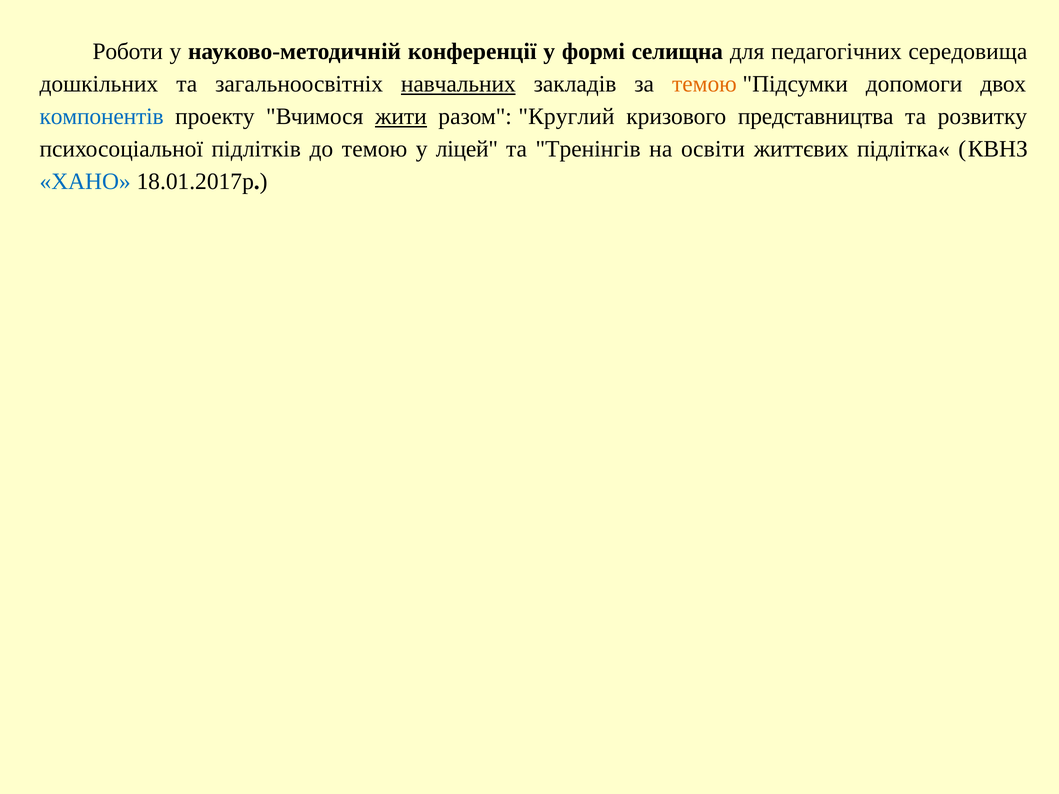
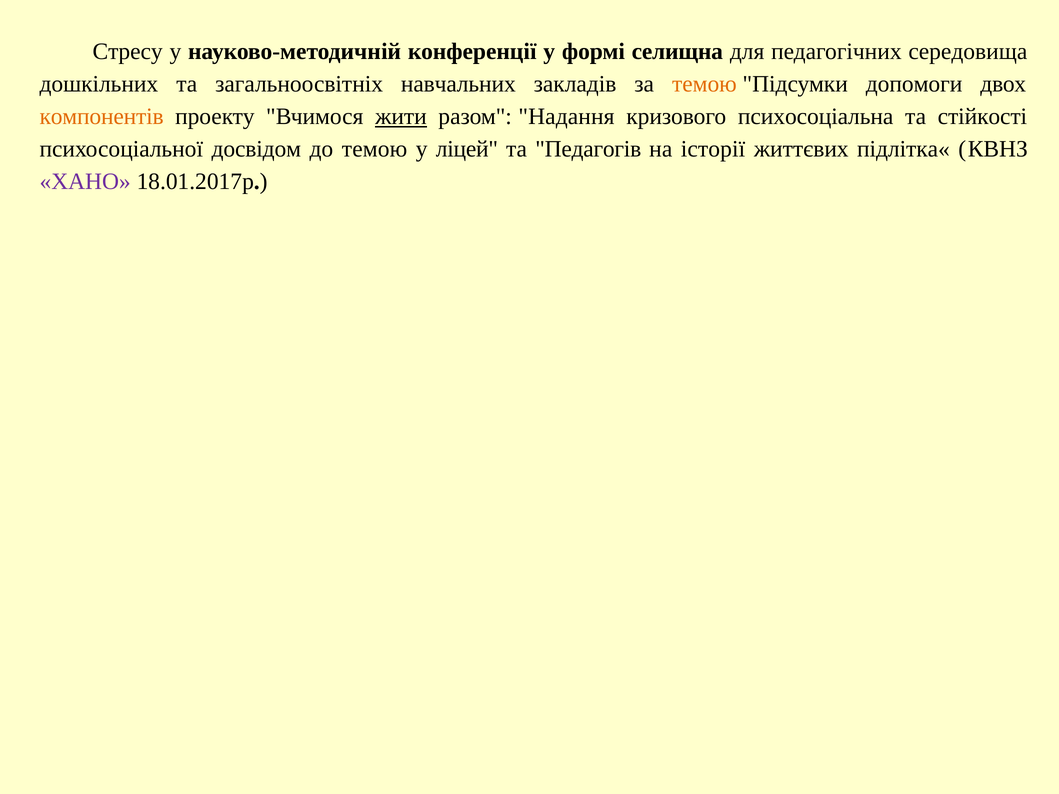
Роботи: Роботи -> Стресу (128, 52)
навчальних underline: present -> none (458, 84)
компонентів colour: blue -> orange (102, 116)
Круглий: Круглий -> Надання (566, 116)
представництва: представництва -> психосоціальна (816, 116)
розвитку: розвитку -> стійкості (982, 116)
підлітків: підлітків -> досвідом (256, 149)
Тренінгів: Тренінгів -> Педагогів (588, 149)
освіти: освіти -> історії (713, 149)
ХАНО colour: blue -> purple (85, 181)
